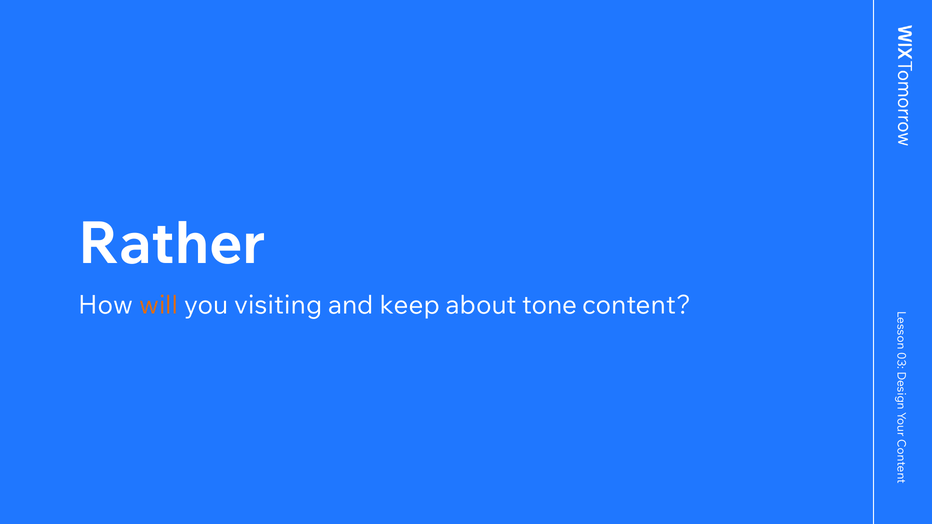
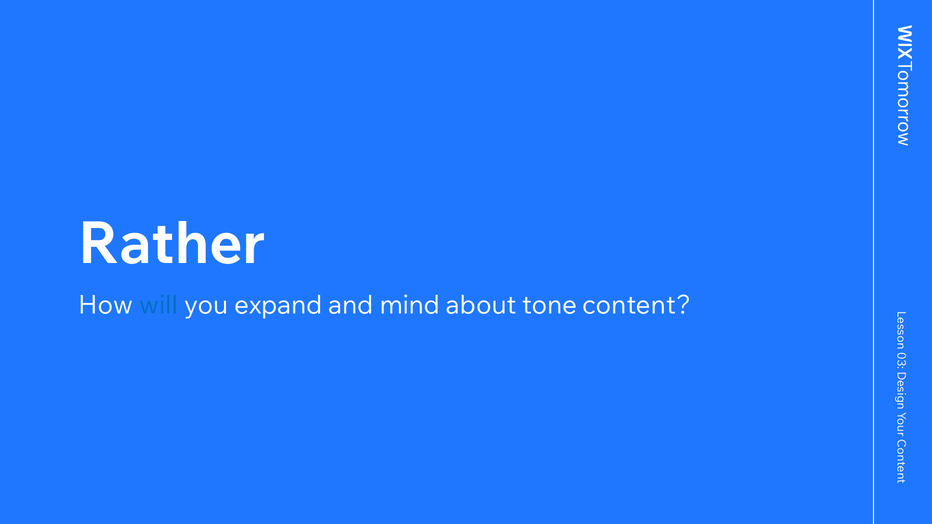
will colour: orange -> blue (159, 305)
visiting: visiting -> expand (278, 305)
keep: keep -> mind (410, 305)
